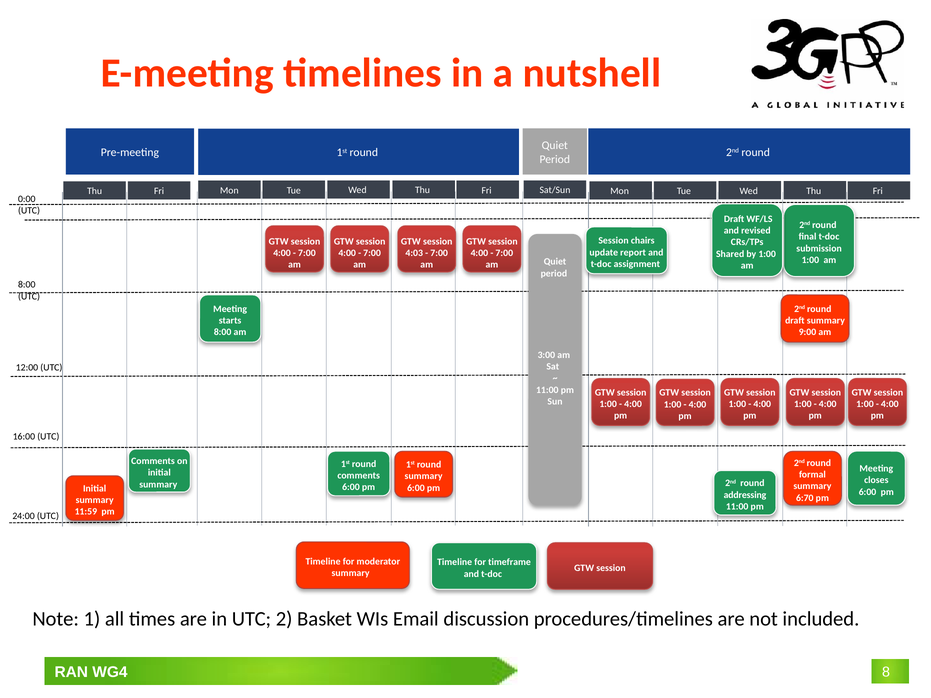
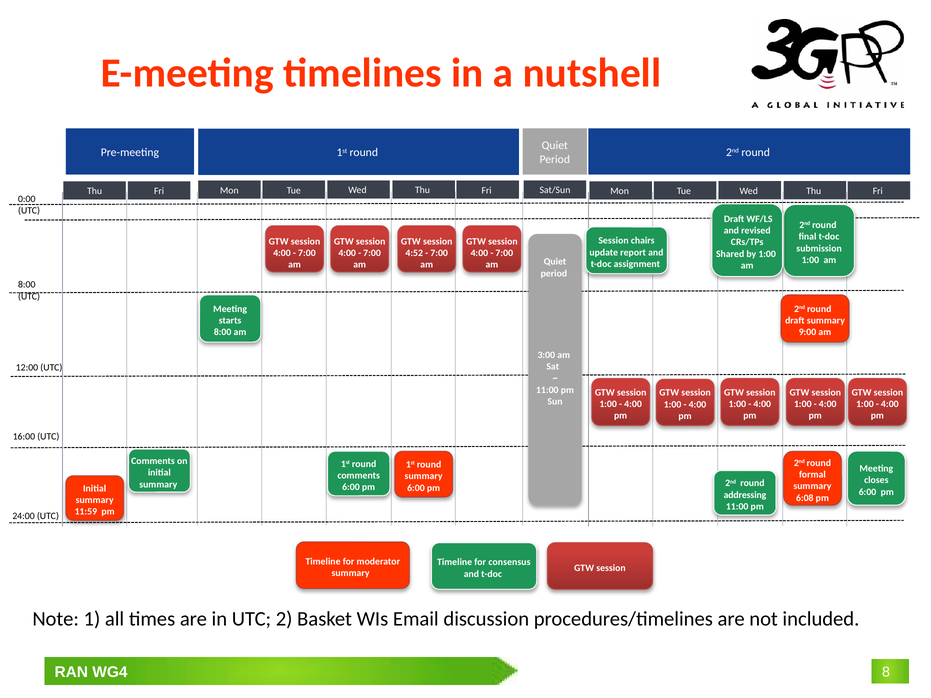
4:03: 4:03 -> 4:52 (414, 253)
6:70: 6:70 -> 6:08 (805, 498)
timeframe: timeframe -> consensus (509, 562)
